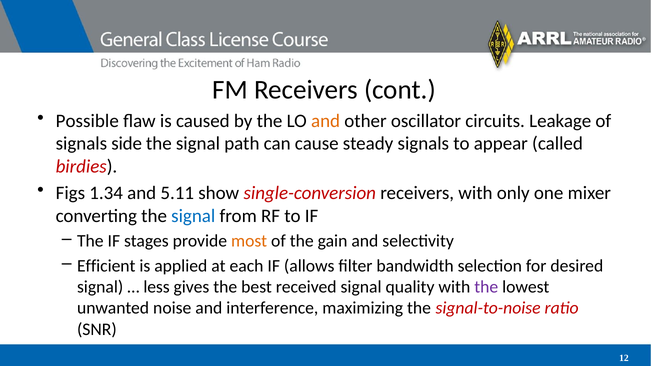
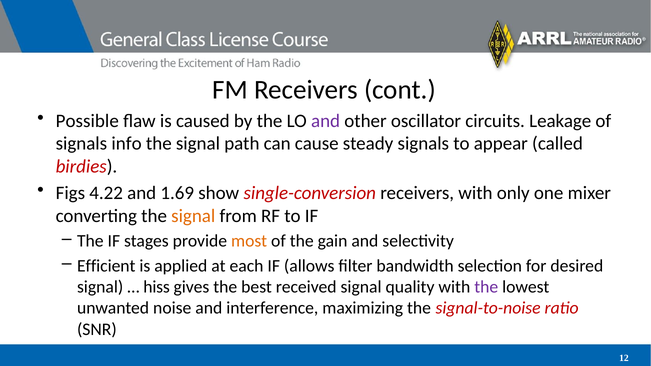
and colour: orange -> purple (326, 121)
side: side -> info (127, 144)
1.34: 1.34 -> 4.22 (106, 193)
5.11: 5.11 -> 1.69 (177, 193)
signal colour: blue -> orange (193, 216)
less: less -> hiss (157, 287)
